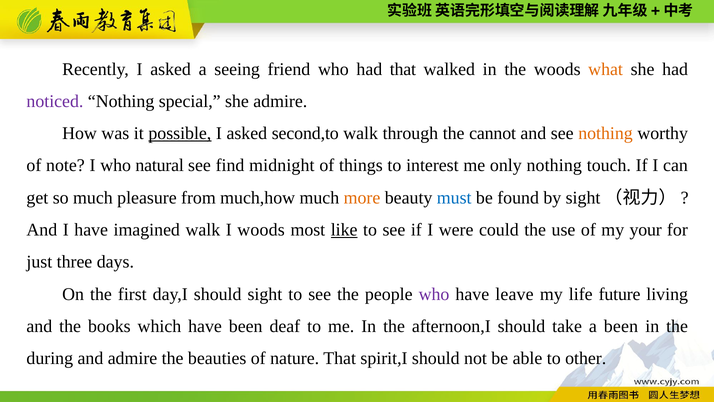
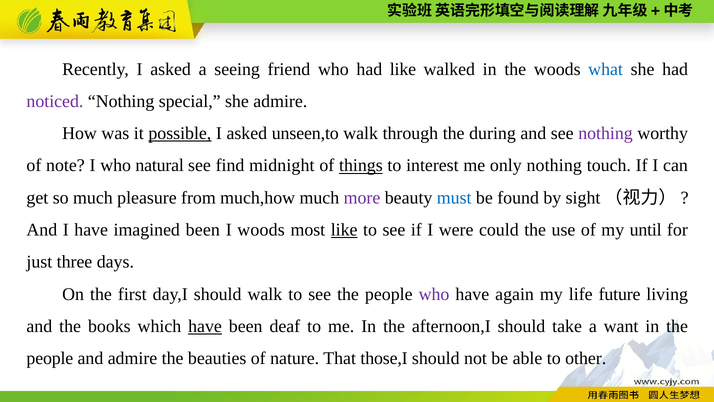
had that: that -> like (403, 69)
what colour: orange -> blue (606, 69)
second,to: second,to -> unseen,to (305, 133)
cannot: cannot -> during (492, 133)
nothing colour: orange -> purple (606, 133)
things underline: none -> present (361, 165)
more colour: orange -> purple (362, 198)
imagined walk: walk -> been (203, 230)
your: your -> until (646, 230)
should sight: sight -> walk (265, 294)
leave: leave -> again (515, 294)
have underline: none -> present (205, 326)
a been: been -> want (621, 326)
during: during -> people (50, 358)
spirit,I: spirit,I -> those,I (384, 358)
